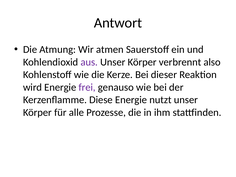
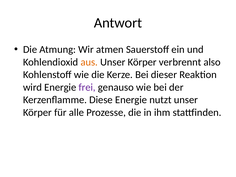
aus colour: purple -> orange (89, 62)
